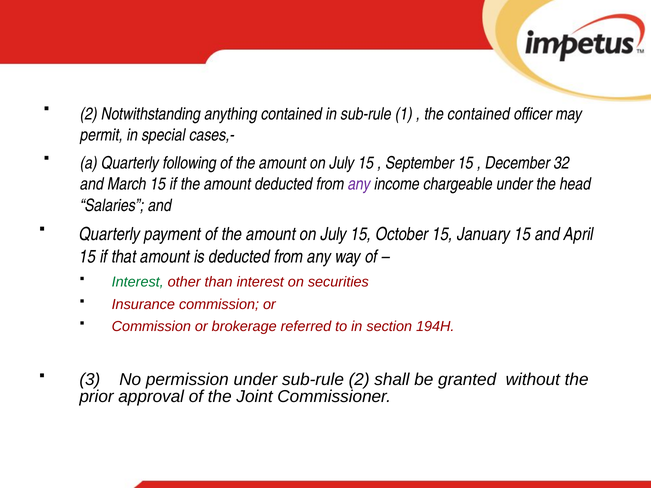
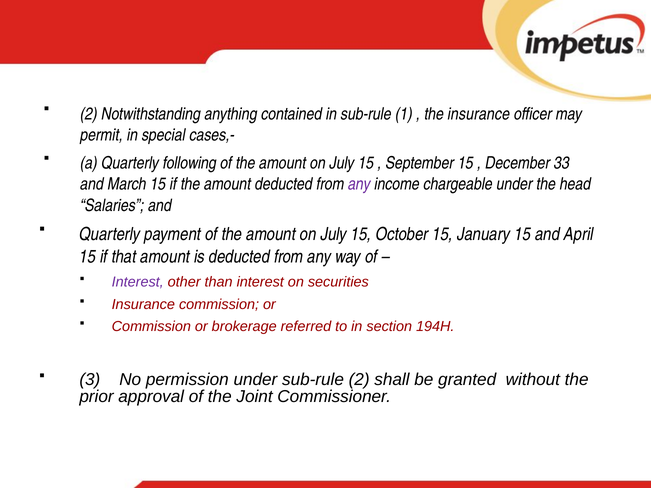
the contained: contained -> insurance (479, 114)
32: 32 -> 33 (562, 163)
Interest colour: green -> purple (138, 282)
